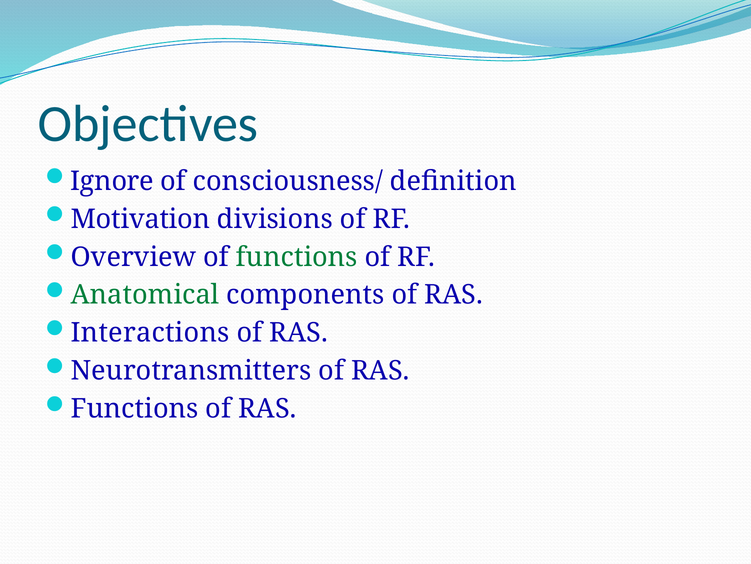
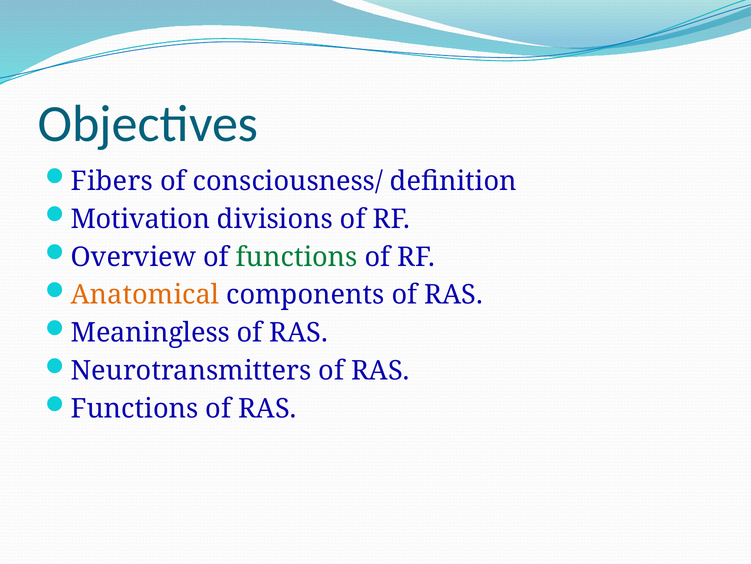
Ignore: Ignore -> Fibers (112, 181)
Anatomical colour: green -> orange (145, 295)
Interactions: Interactions -> Meaningless (150, 333)
